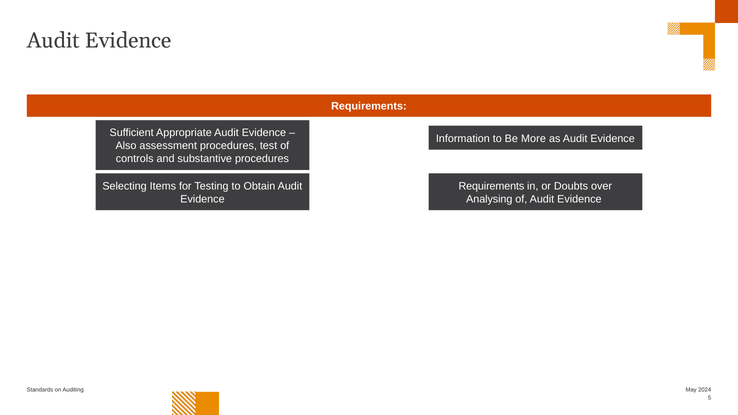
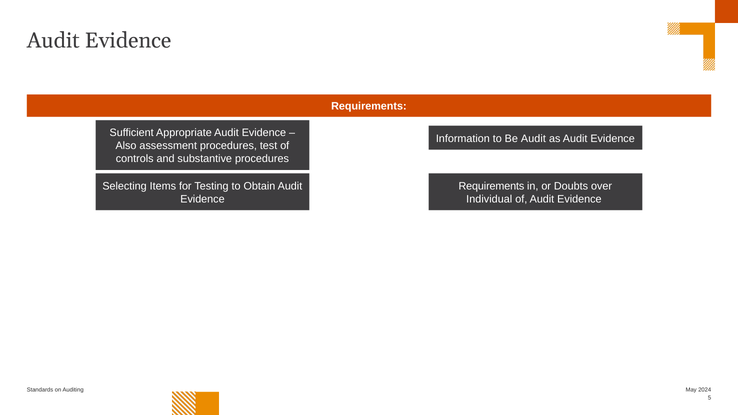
Be More: More -> Audit (533, 139)
Analysing: Analysing -> Individual (489, 199)
